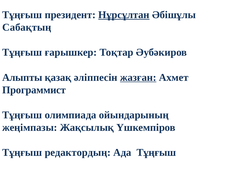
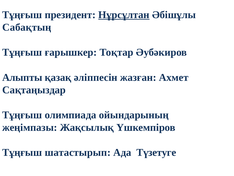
жазған underline: present -> none (138, 77)
Программист: Программист -> Сақтаңыздар (34, 90)
редактордың: редактордың -> шатастырып (78, 152)
Ада Тұңғыш: Тұңғыш -> Түзетуге (156, 152)
